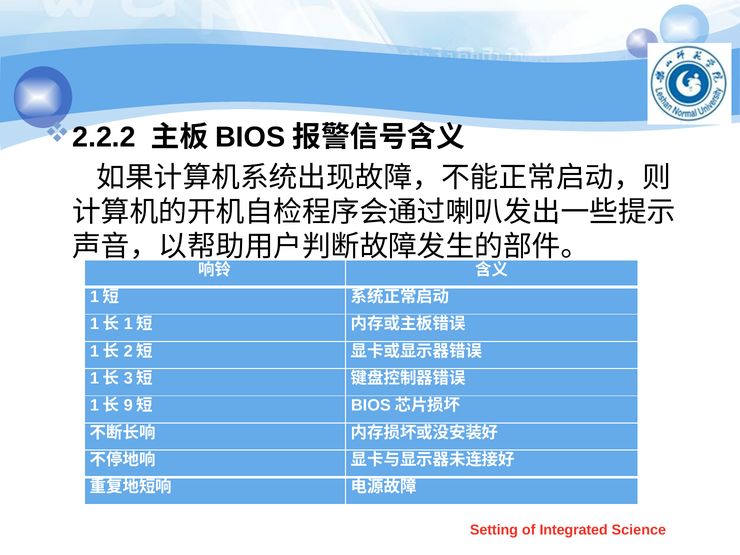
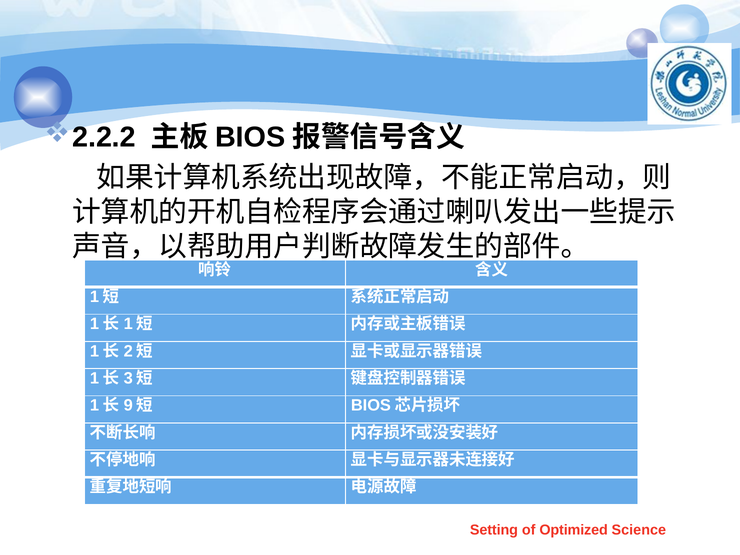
Integrated: Integrated -> Optimized (574, 530)
